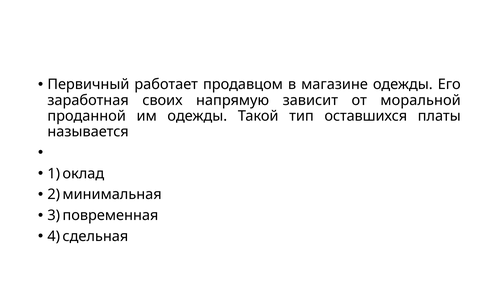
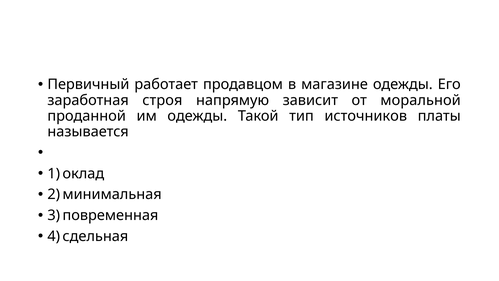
своих: своих -> строя (162, 100)
оставшихся: оставшихся -> источников (366, 116)
